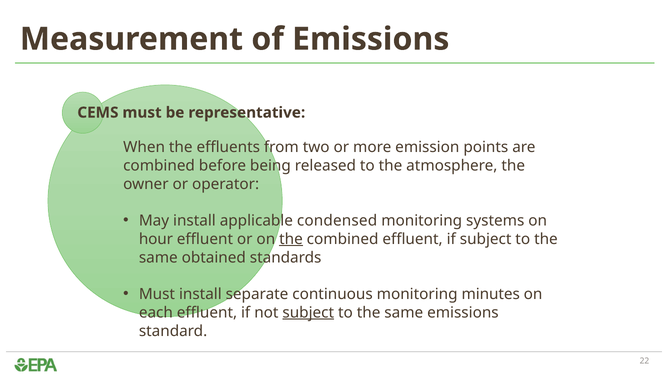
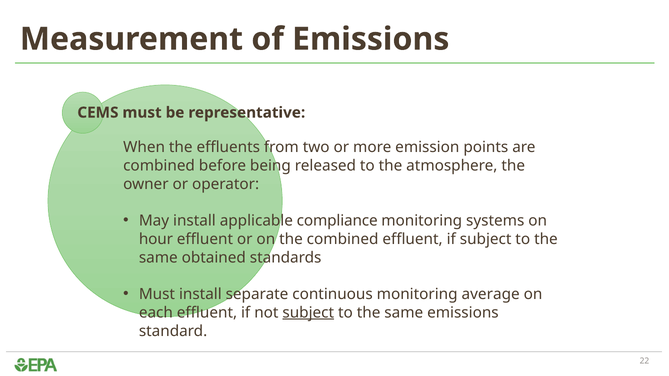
condensed: condensed -> compliance (337, 221)
the underline: present -> none (291, 239)
minutes: minutes -> average (491, 294)
